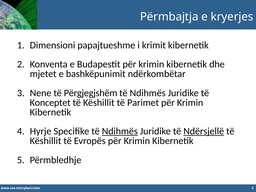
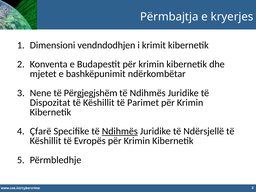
papajtueshme: papajtueshme -> vendndodhjen (106, 45)
Konceptet: Konceptet -> Dispozitat (50, 103)
Hyrje: Hyrje -> Çfarë (41, 131)
Ndërsjellë underline: present -> none (204, 131)
